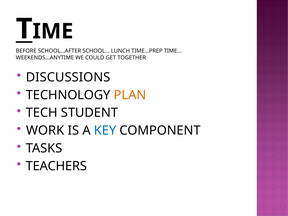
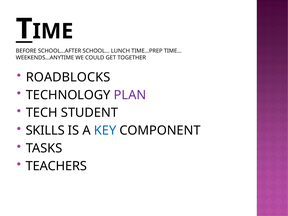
DISCUSSIONS: DISCUSSIONS -> ROADBLOCKS (68, 77)
PLAN colour: orange -> purple (130, 95)
WORK: WORK -> SKILLS (45, 131)
